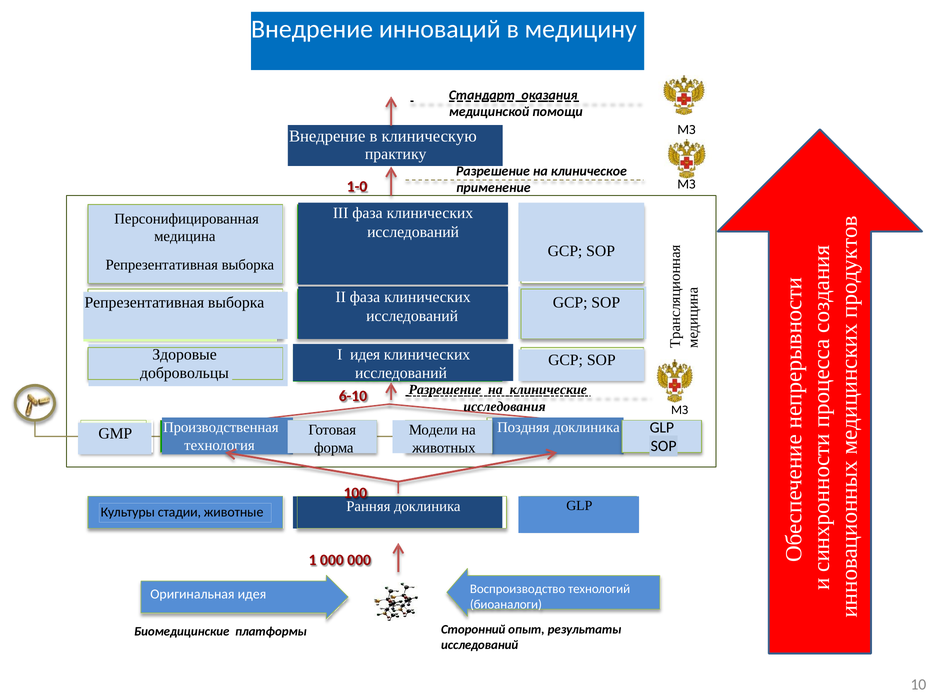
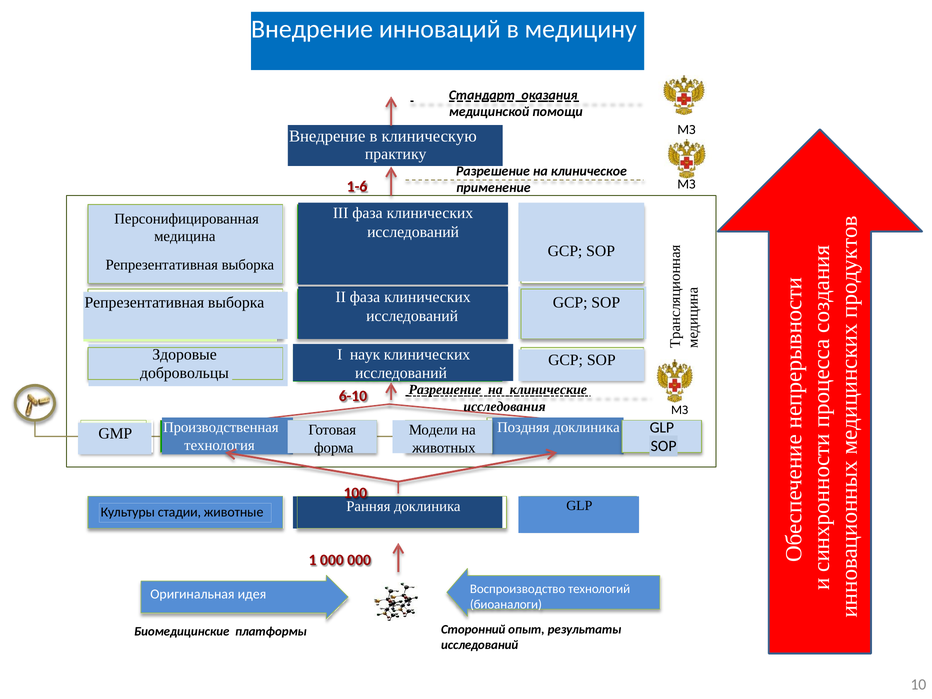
1-0: 1-0 -> 1-6 (357, 187)
I идея: идея -> наук (365, 355)
